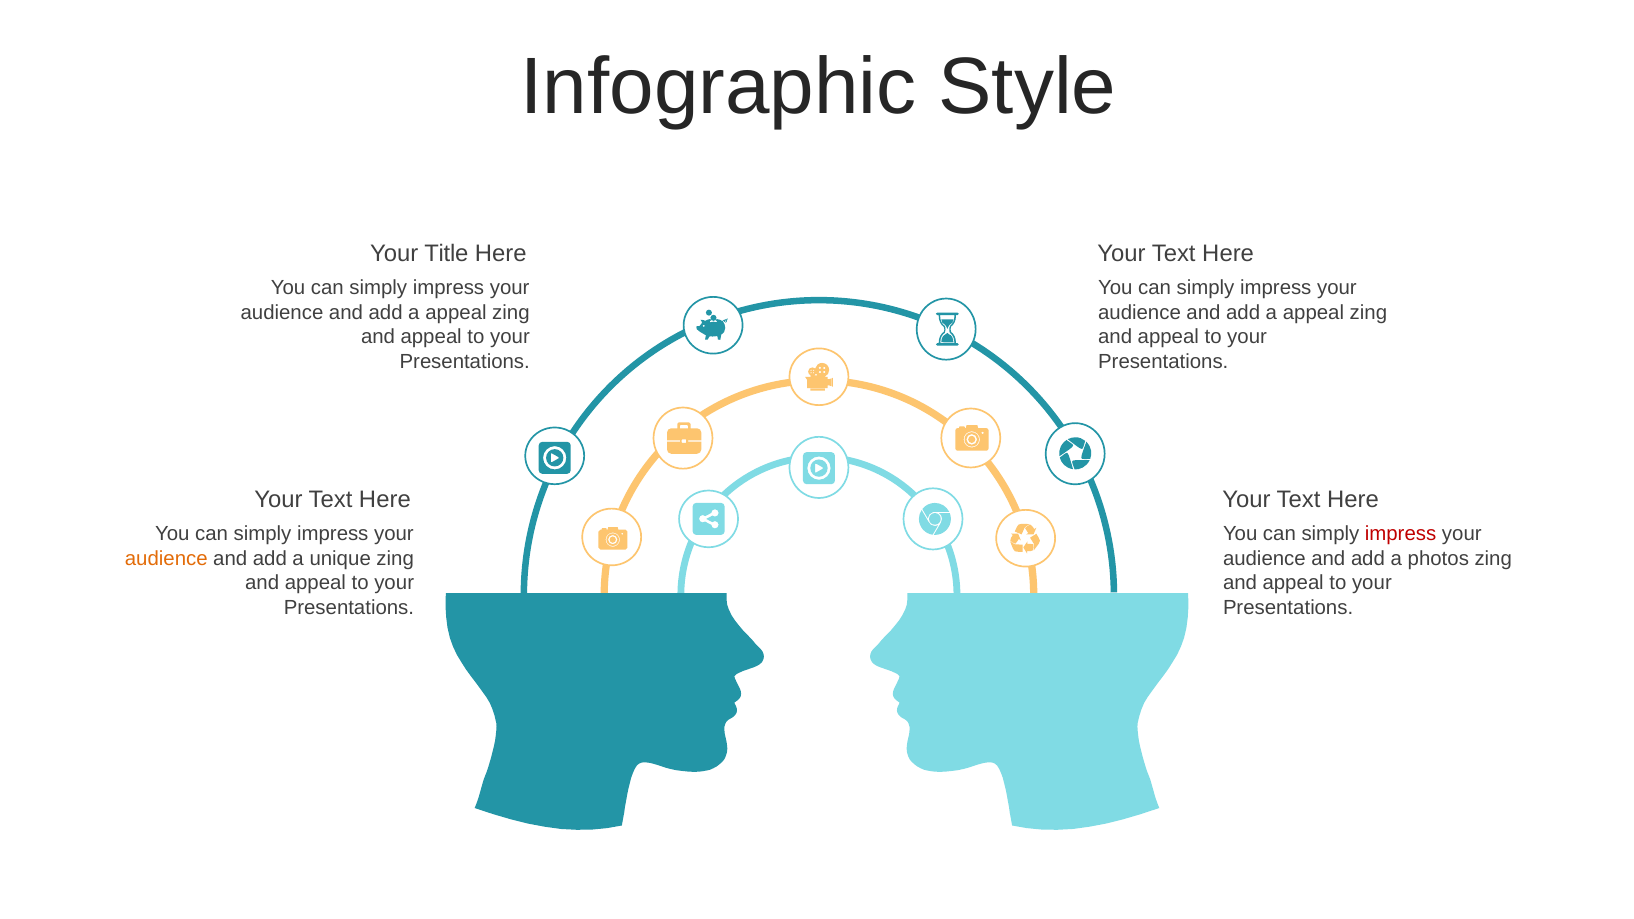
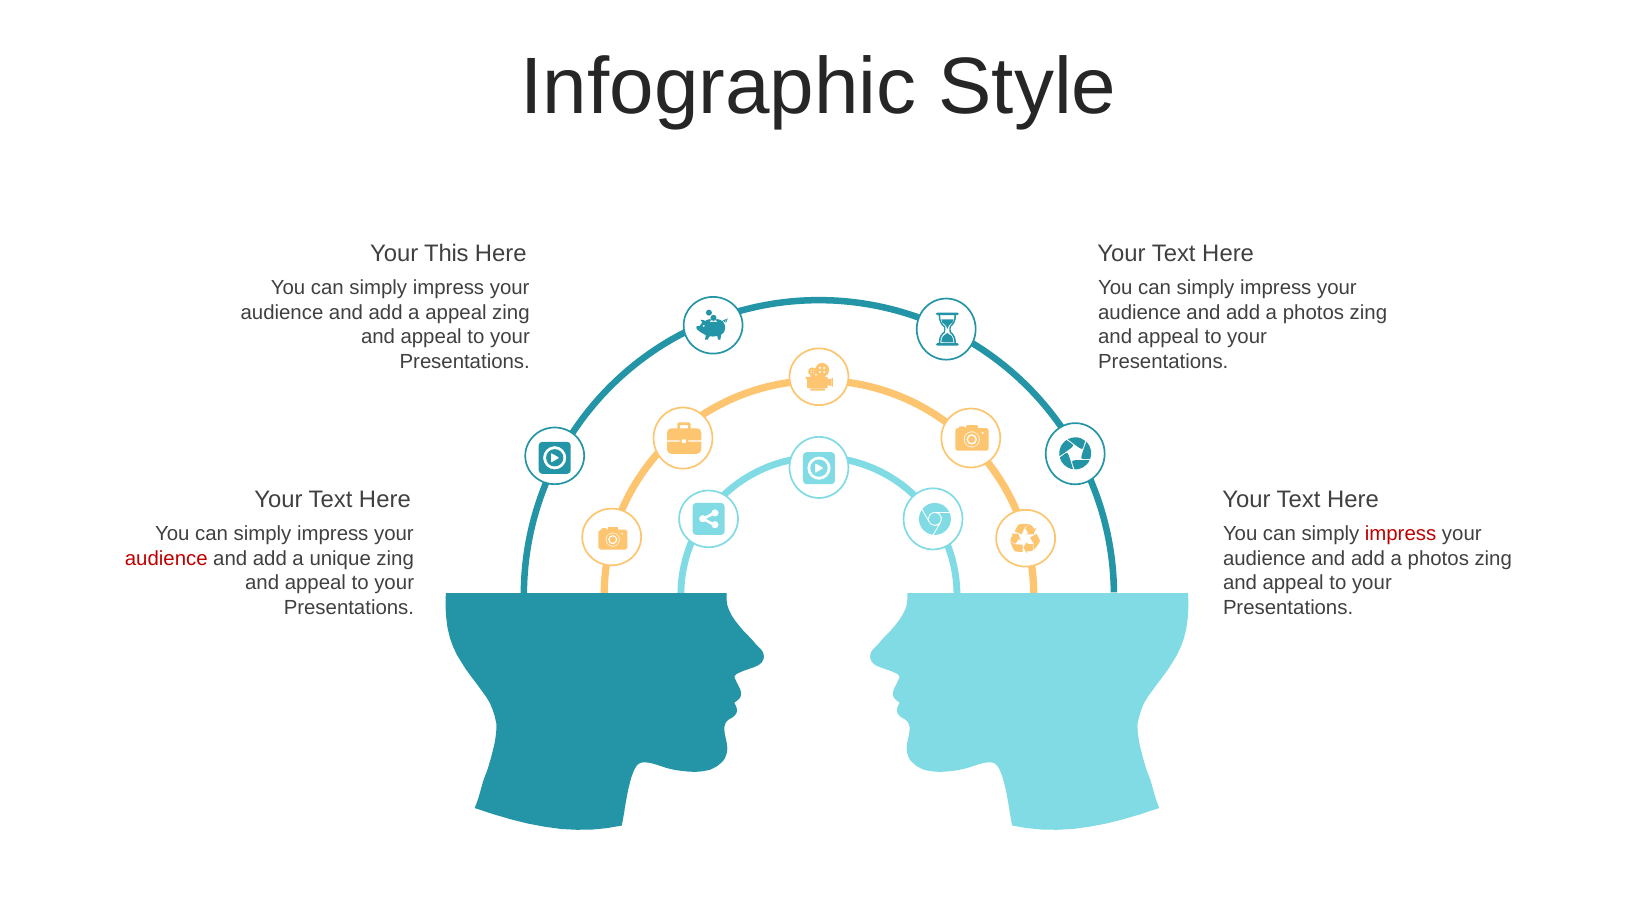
Title: Title -> This (446, 253)
appeal: appeal -> photos (1313, 313)
audience colour: orange -> red (166, 559)
